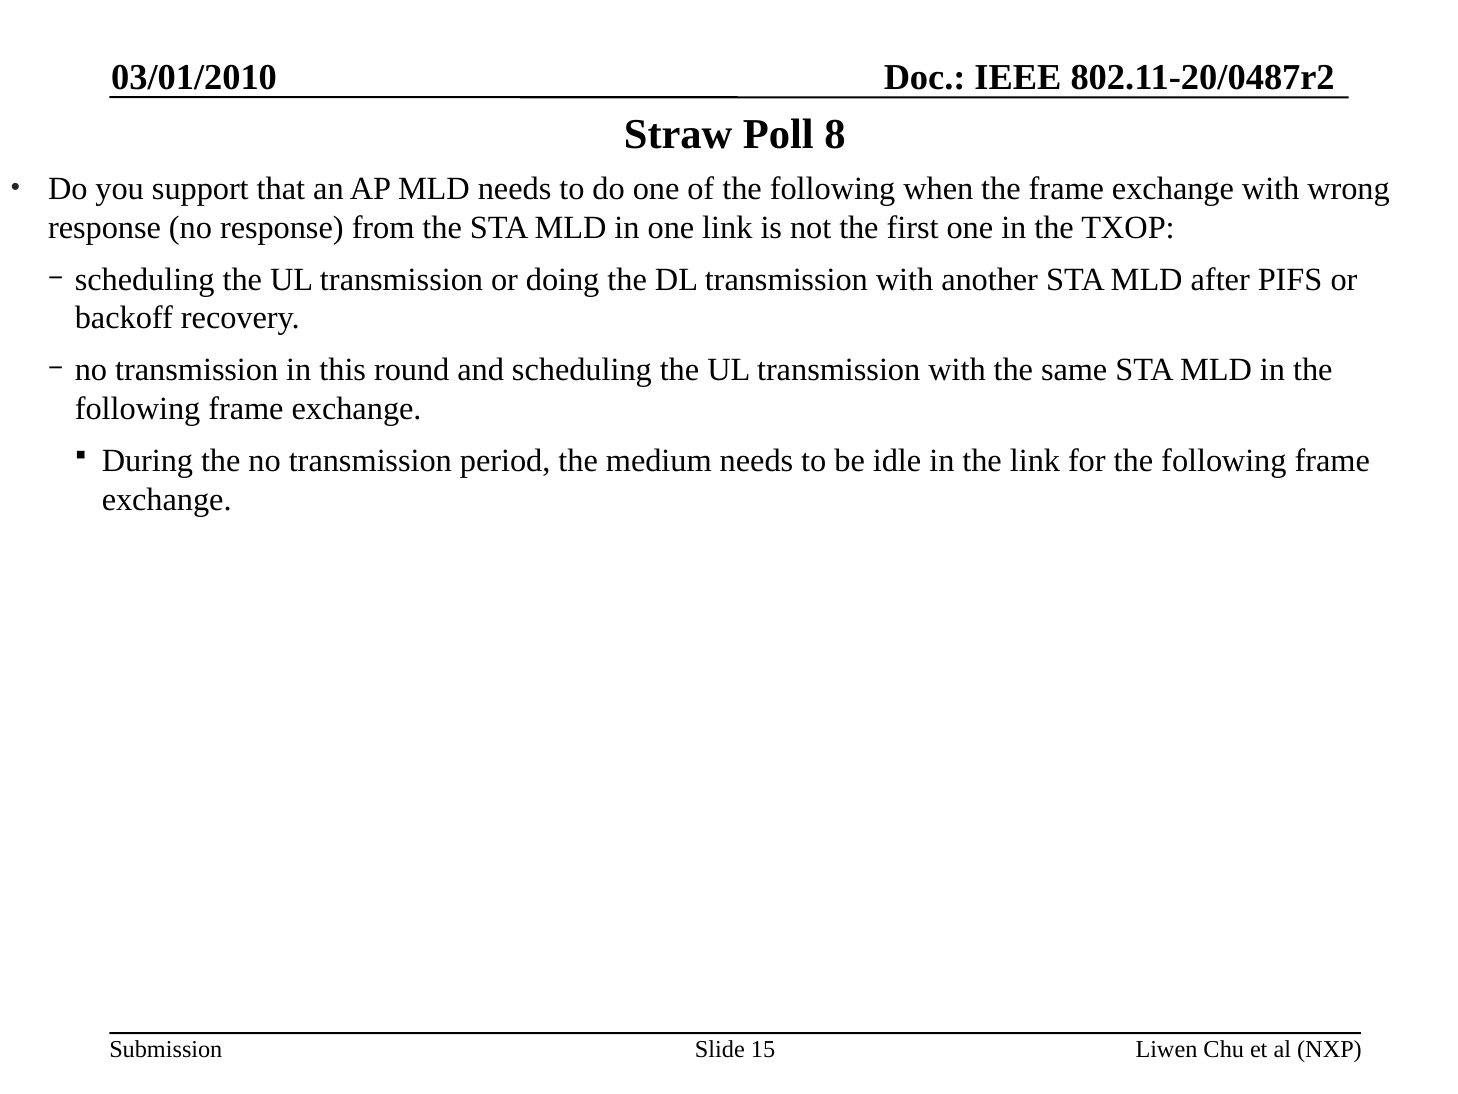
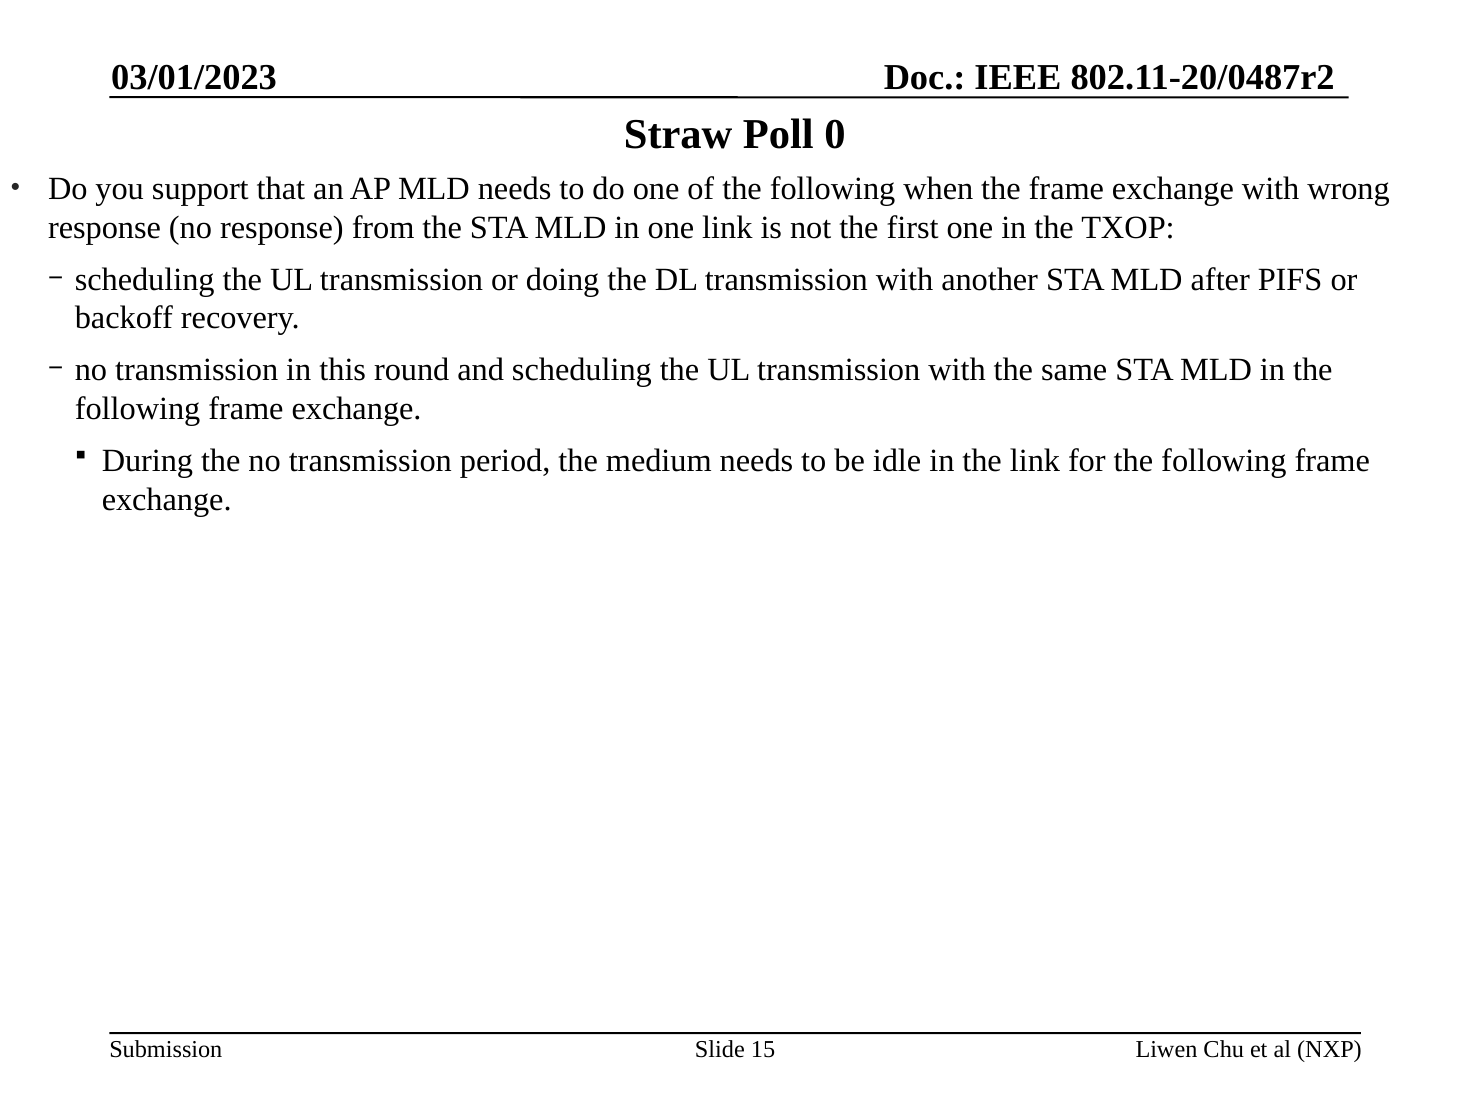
03/01/2010: 03/01/2010 -> 03/01/2023 (194, 78)
8: 8 -> 0 (835, 135)
